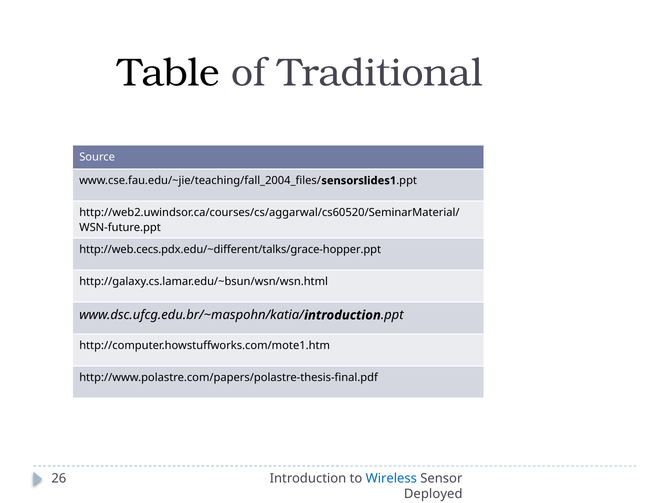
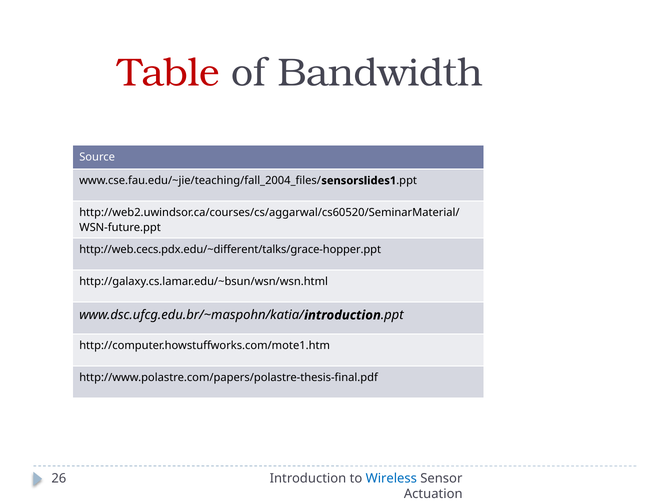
Table colour: black -> red (169, 73)
Traditional: Traditional -> Bandwidth (380, 73)
Deployed: Deployed -> Actuation (433, 493)
